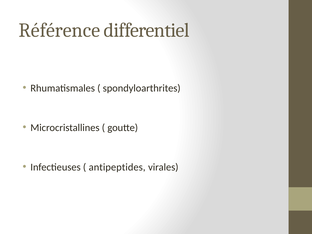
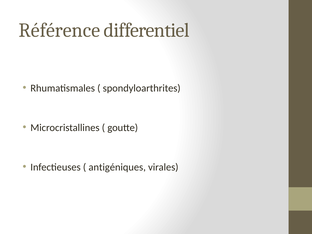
antipeptides: antipeptides -> antigéniques (117, 167)
